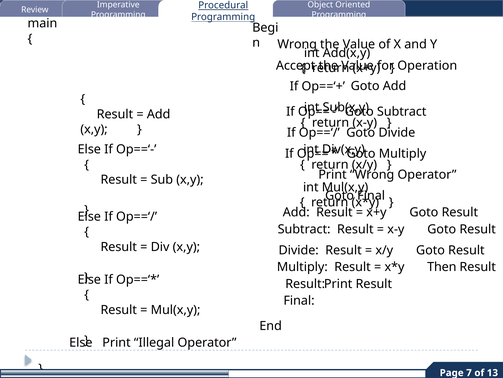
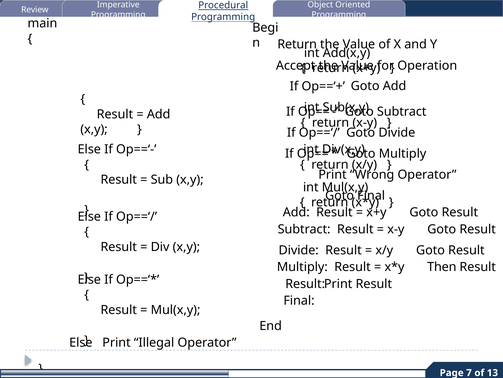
Wrong: Wrong -> Return (297, 44)
